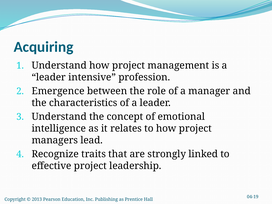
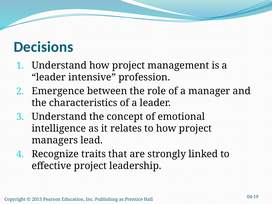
Acquiring: Acquiring -> Decisions (43, 47)
